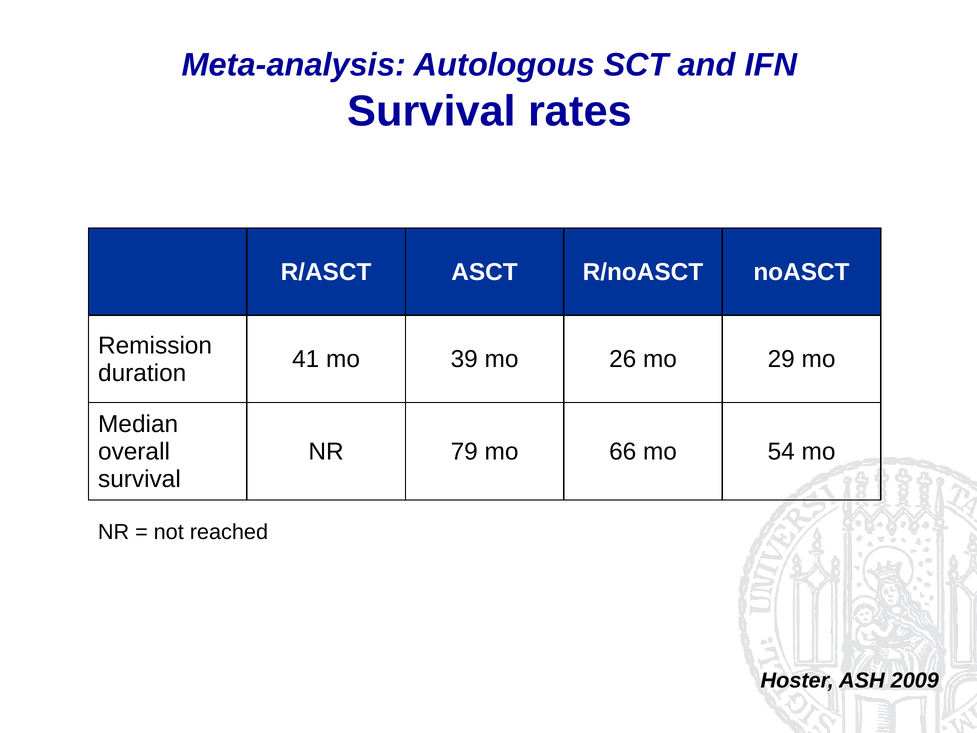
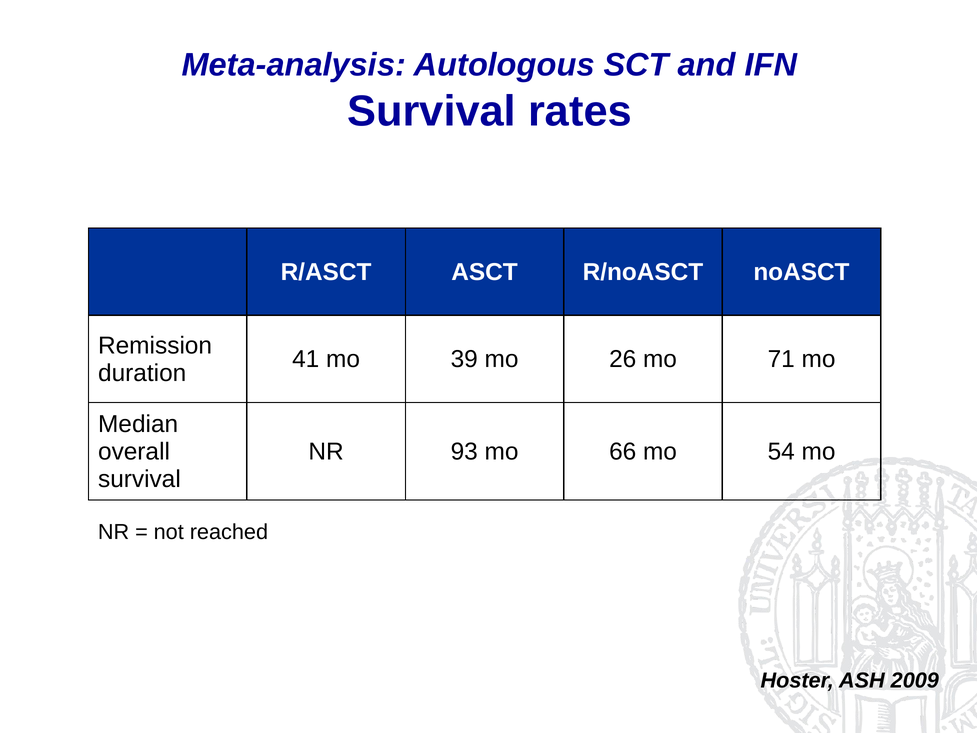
29: 29 -> 71 (781, 359)
79: 79 -> 93 (464, 452)
